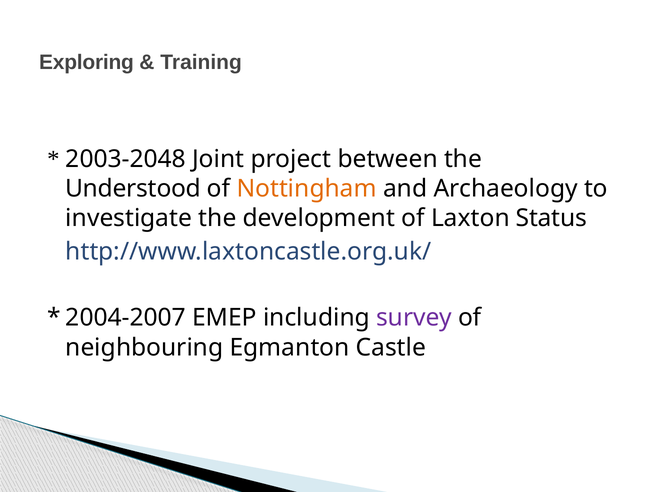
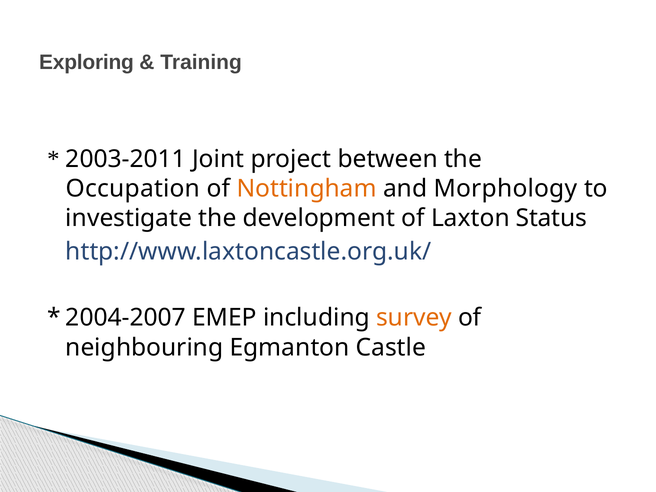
2003-2048: 2003-2048 -> 2003-2011 (126, 159)
Understood: Understood -> Occupation (133, 189)
Archaeology: Archaeology -> Morphology (505, 189)
survey colour: purple -> orange (414, 318)
